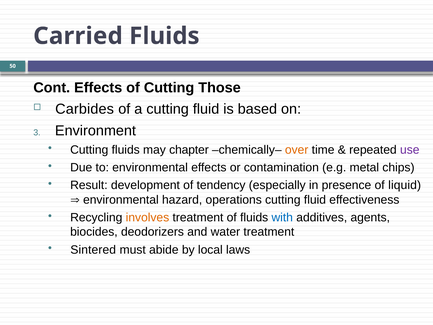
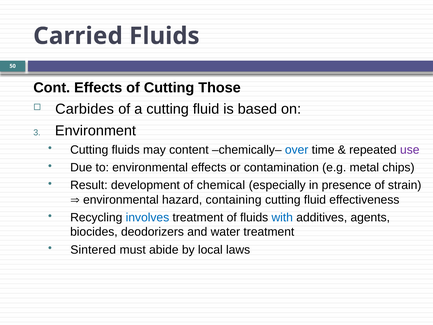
chapter: chapter -> content (189, 150)
over colour: orange -> blue (297, 150)
tendency: tendency -> chemical (221, 185)
liquid: liquid -> strain (405, 185)
operations: operations -> containing (234, 200)
involves colour: orange -> blue (147, 217)
